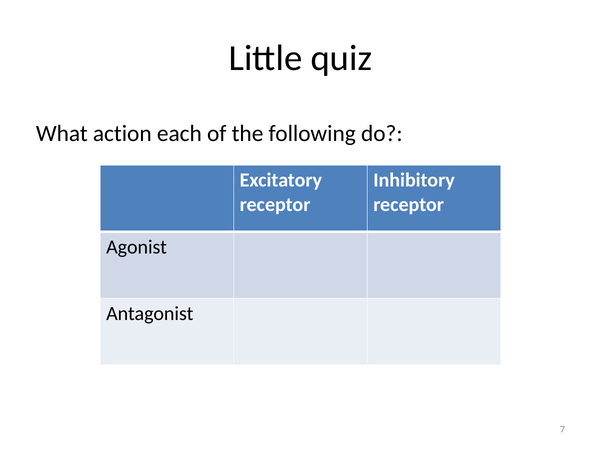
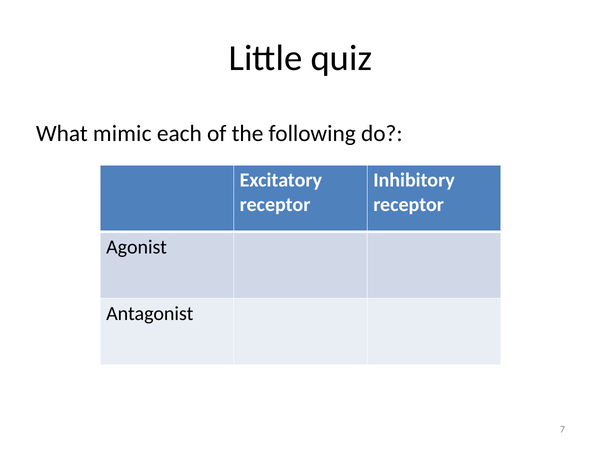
action: action -> mimic (122, 134)
